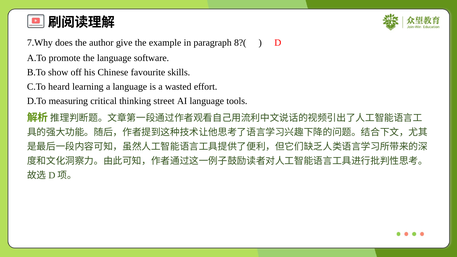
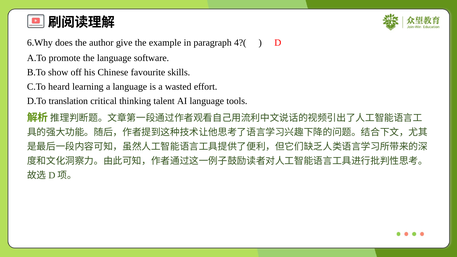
7.Why: 7.Why -> 6.Why (40, 43)
8?(: 8?( -> 4?( (240, 43)
measuring: measuring -> translation (68, 101)
street: street -> talent (164, 101)
